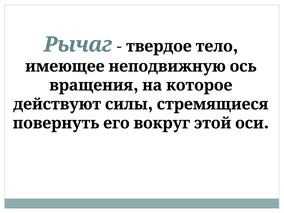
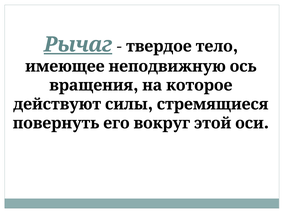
Рычаг underline: none -> present (78, 45)
